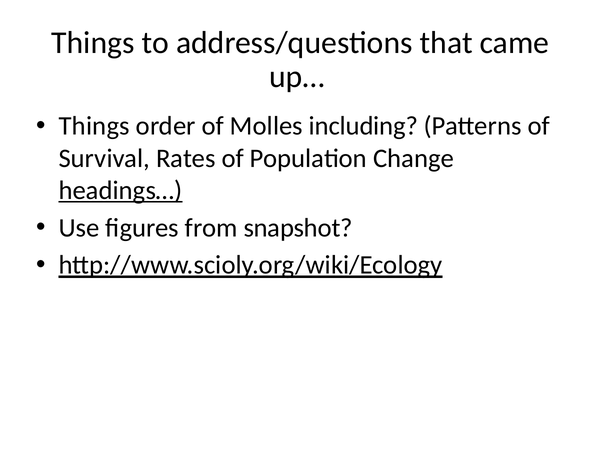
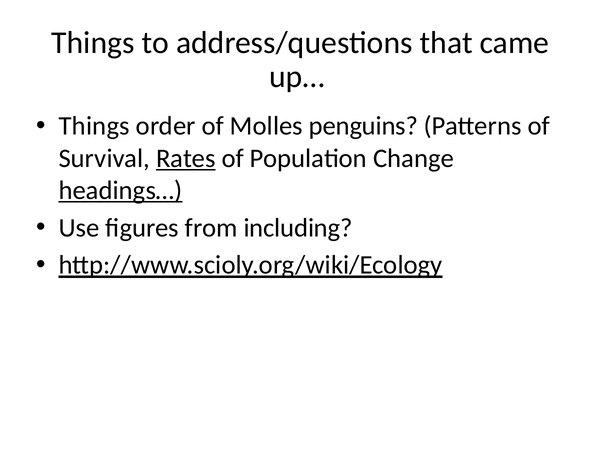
including: including -> penguins (364, 126)
Rates underline: none -> present (186, 158)
snapshot: snapshot -> including (298, 228)
